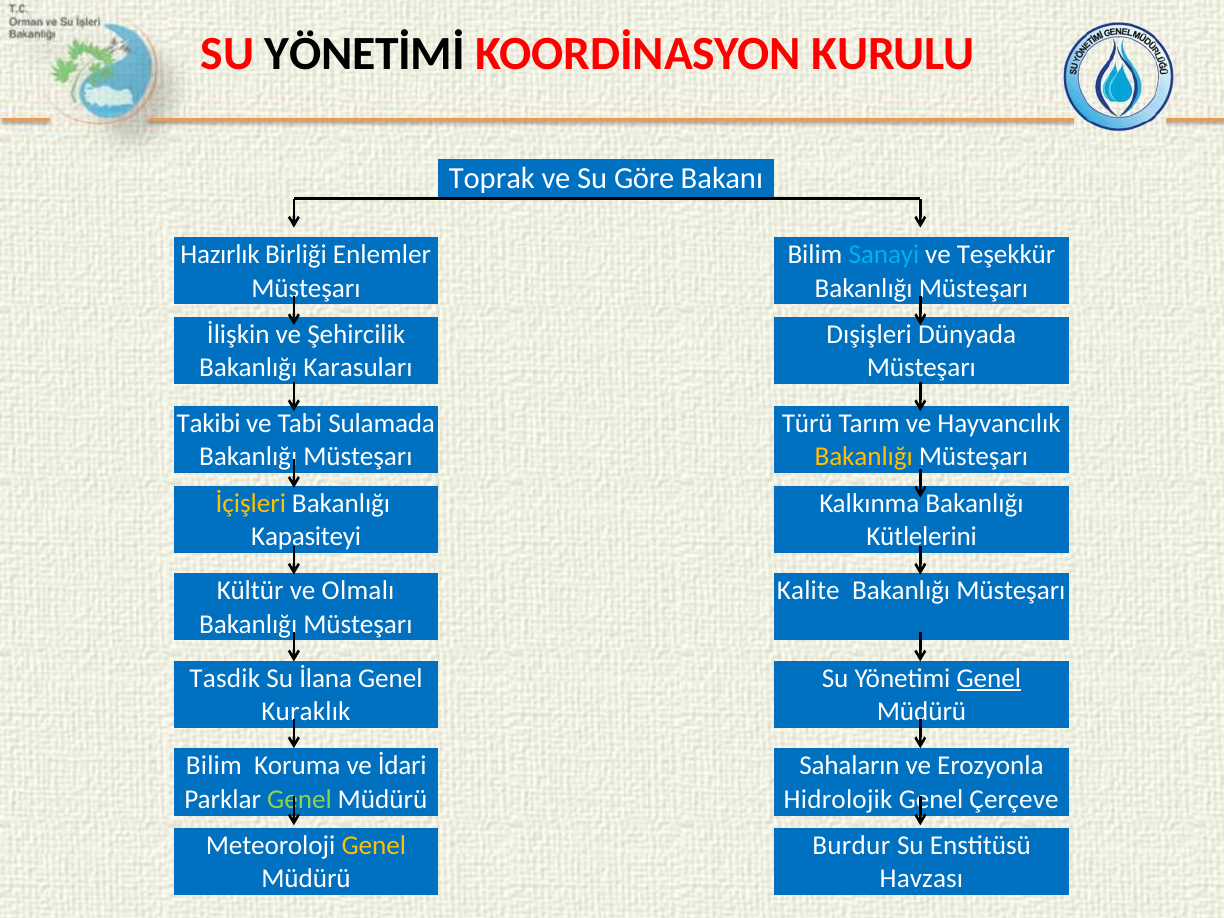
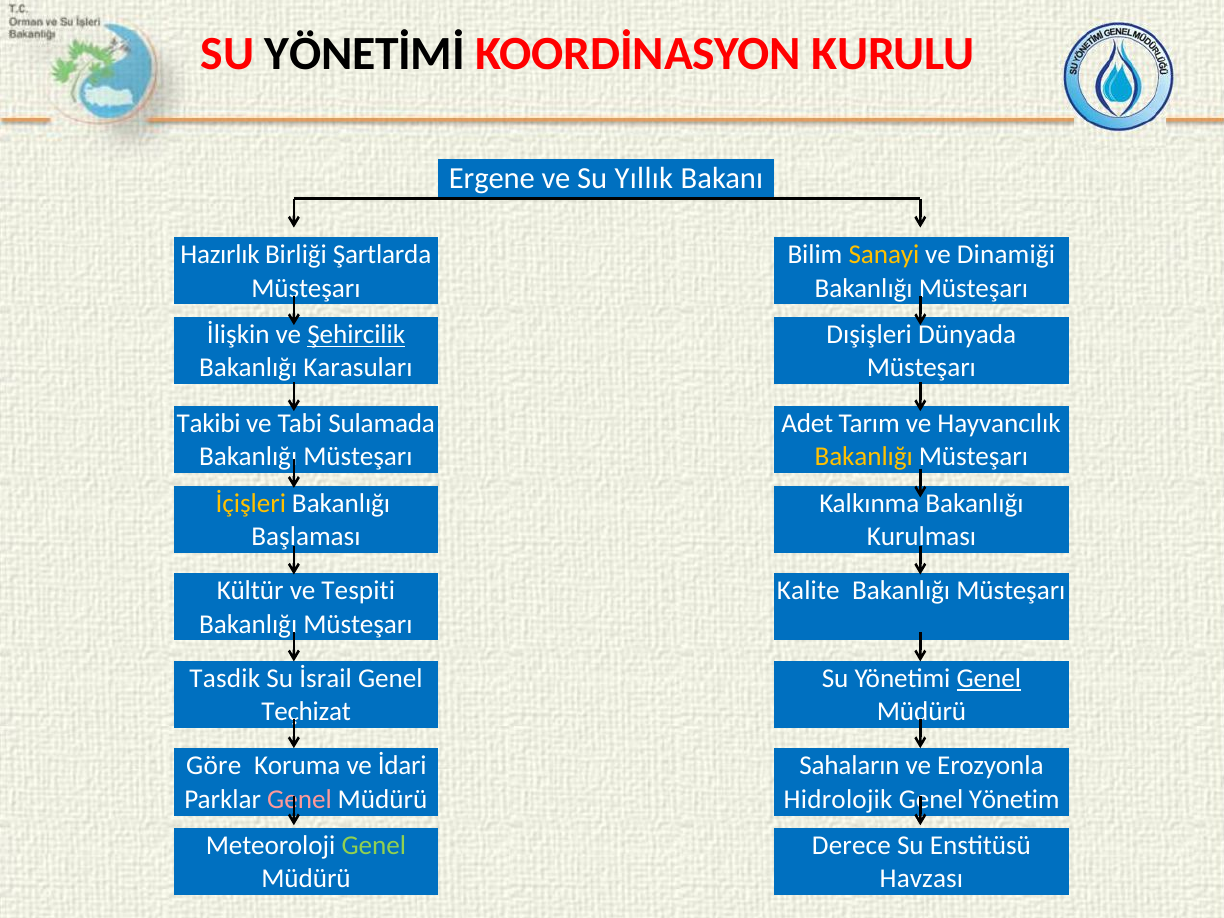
Toprak: Toprak -> Ergene (492, 179)
Göre: Göre -> Yıllık (644, 179)
Enlemler: Enlemler -> Şartlarda (382, 255)
Sanayi colour: light blue -> yellow (884, 255)
Teşekkür: Teşekkür -> Dinamiği (1006, 255)
Şehircilik underline: none -> present (356, 335)
Türü: Türü -> Adet (807, 423)
Kapasiteyi: Kapasiteyi -> Başlaması (306, 536)
Kütlelerini: Kütlelerini -> Kurulması (921, 536)
Olmalı: Olmalı -> Tespiti (358, 591)
İlana: İlana -> İsrail (326, 678)
Kuraklık: Kuraklık -> Teçhizat (306, 712)
Bilim: Bilim -> Göre (214, 766)
Genel colour: light green -> pink (299, 799)
Çerçeve: Çerçeve -> Yönetim (1014, 799)
Genel colour: yellow -> light green (374, 846)
Burdur: Burdur -> Derece (851, 846)
